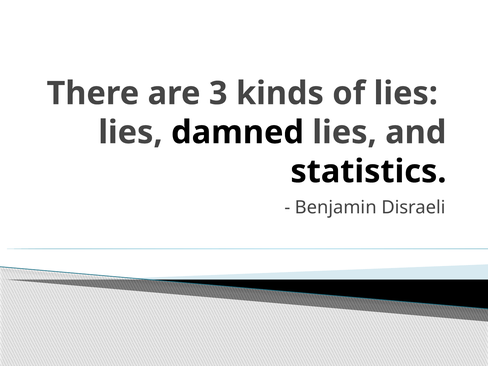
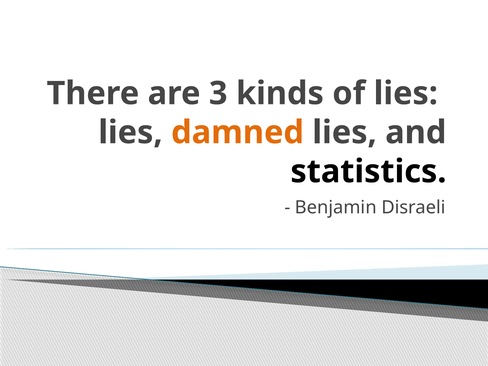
damned colour: black -> orange (238, 132)
